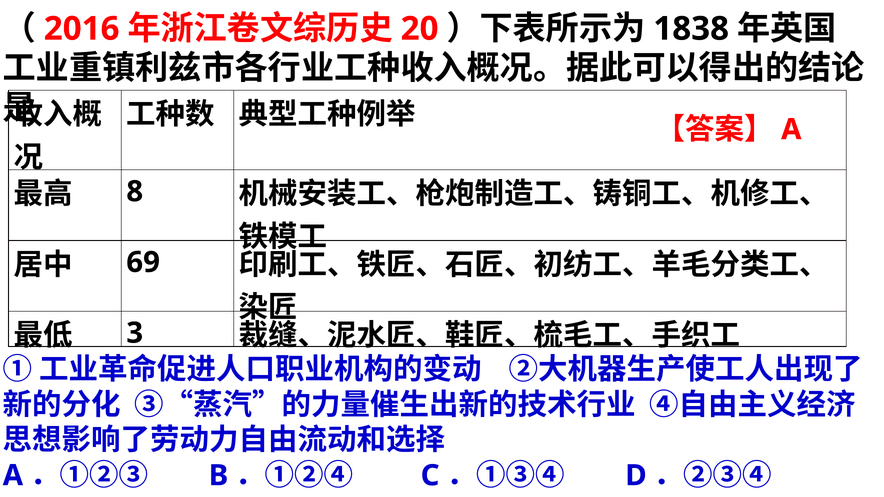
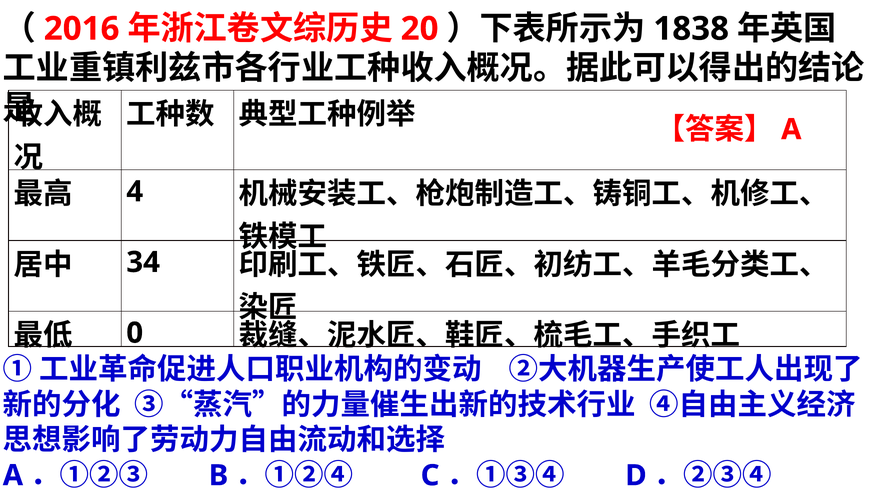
8: 8 -> 4 (135, 192)
69: 69 -> 34 (143, 262)
3: 3 -> 0 (135, 333)
